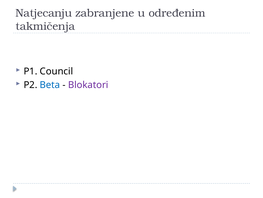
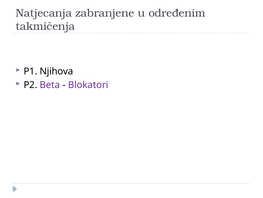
Natjecanju: Natjecanju -> Natjecanja (44, 13)
Council: Council -> Njihova (57, 71)
Beta colour: blue -> purple (50, 85)
